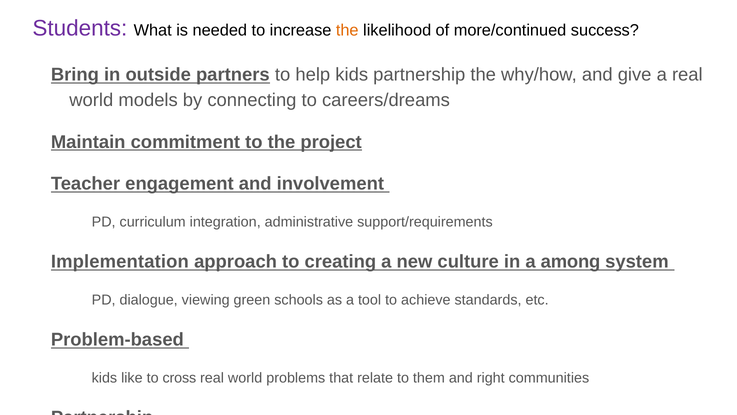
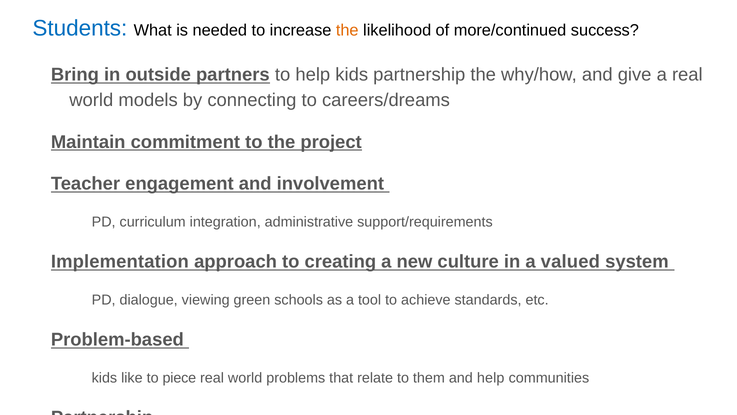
Students colour: purple -> blue (80, 28)
among: among -> valued (570, 262)
to cross: cross -> piece (179, 378)
and right: right -> help (491, 378)
